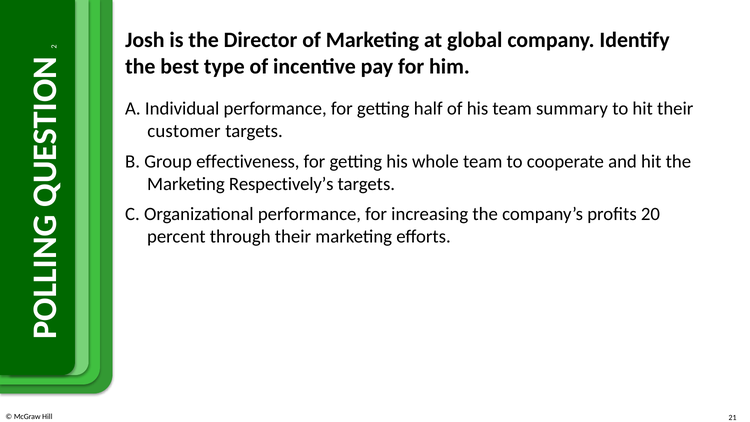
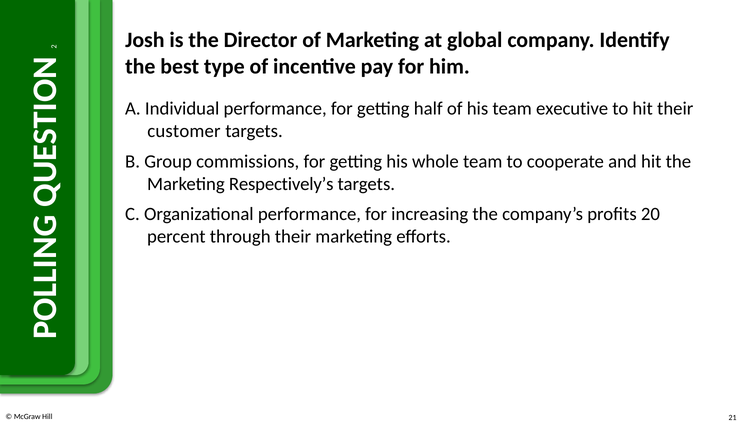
summary: summary -> executive (572, 109)
effectiveness: effectiveness -> commissions (248, 161)
